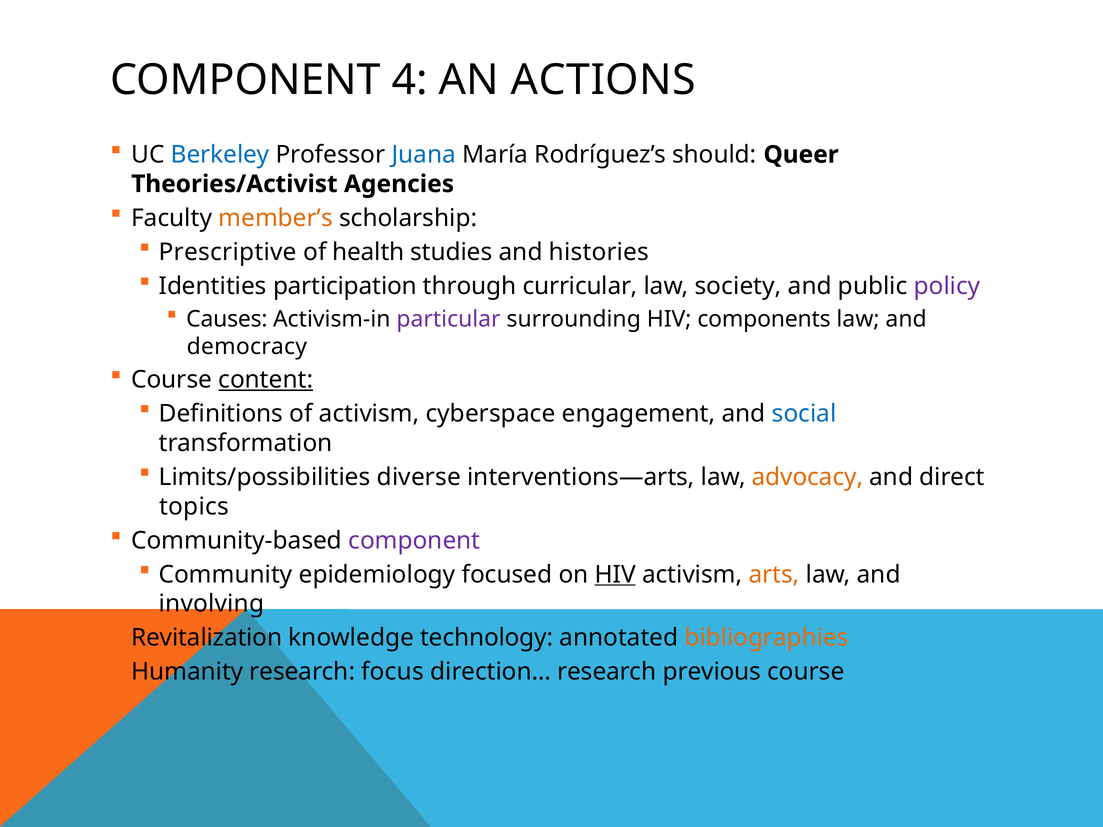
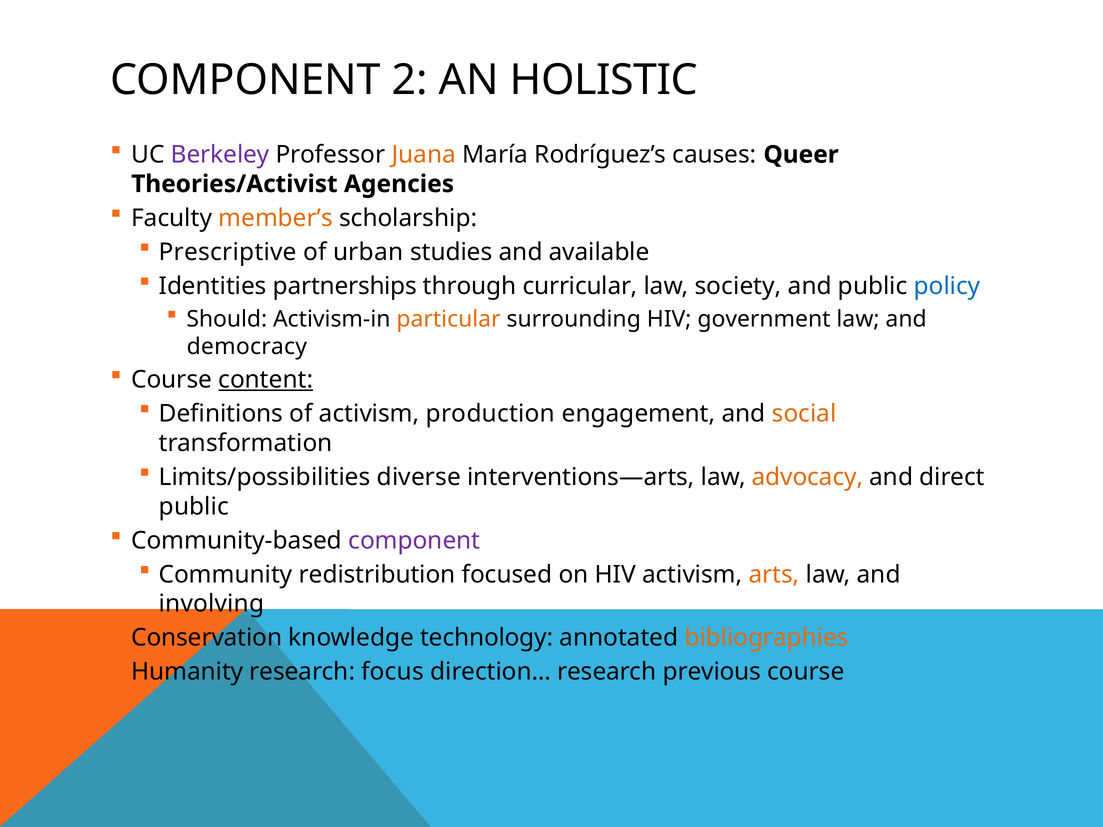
4: 4 -> 2 (410, 80)
ACTIONS: ACTIONS -> HOLISTIC (604, 80)
Berkeley colour: blue -> purple (220, 155)
Juana colour: blue -> orange (424, 155)
should: should -> causes (714, 155)
health: health -> urban (368, 252)
histories: histories -> available (599, 252)
participation: participation -> partnerships (345, 286)
policy colour: purple -> blue (947, 286)
Causes: Causes -> Should (227, 319)
particular colour: purple -> orange (449, 319)
components: components -> government (764, 319)
cyberspace: cyberspace -> production (490, 414)
social colour: blue -> orange (804, 414)
topics: topics -> public (194, 507)
epidemiology: epidemiology -> redistribution (377, 575)
HIV underline: present -> none (615, 575)
Revitalization: Revitalization -> Conservation (207, 638)
